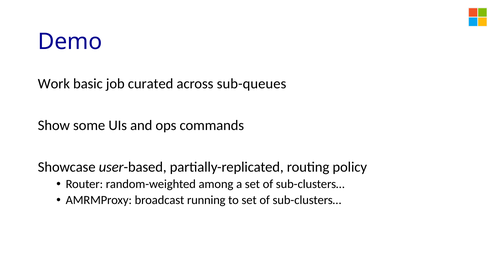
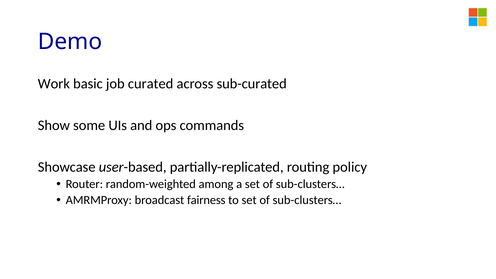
sub-queues: sub-queues -> sub-curated (252, 84)
running: running -> fairness (206, 200)
